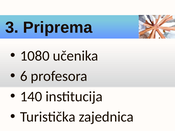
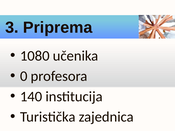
6: 6 -> 0 (24, 76)
